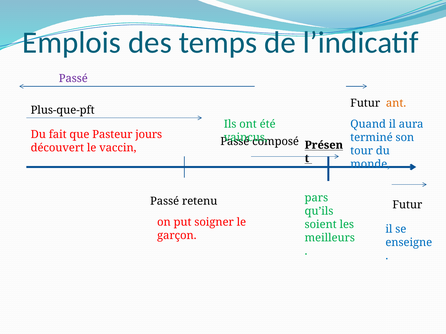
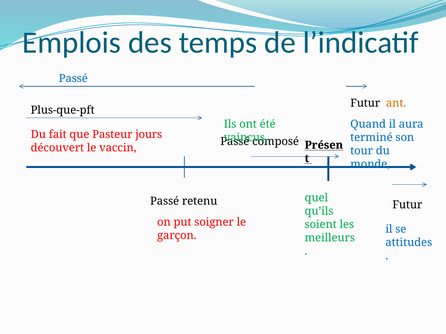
Passé colour: purple -> blue (73, 79)
pars: pars -> quel (316, 198)
enseigne: enseigne -> attitudes (409, 243)
